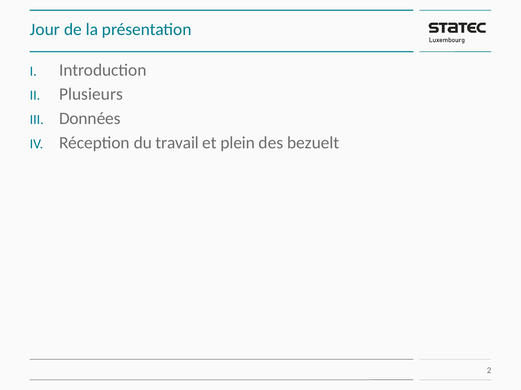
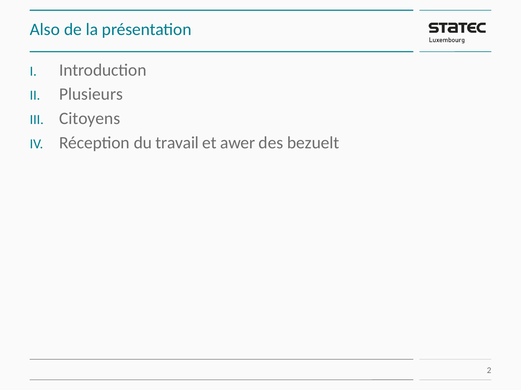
Jour: Jour -> Also (45, 29)
Données: Données -> Citoyens (90, 119)
plein: plein -> awer (238, 143)
